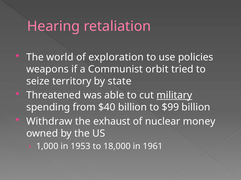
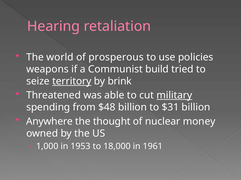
exploration: exploration -> prosperous (116, 58)
orbit: orbit -> build (157, 70)
territory underline: none -> present (72, 82)
state: state -> brink (120, 82)
$40: $40 -> $48 (107, 108)
$99: $99 -> $31 (170, 108)
Withdraw: Withdraw -> Anywhere (49, 122)
exhaust: exhaust -> thought (112, 122)
